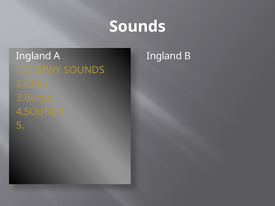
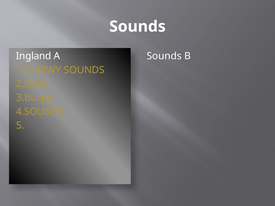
Ingland: Ingland -> Sounds (164, 56)
2.Chils: 2.Chils -> 2.Goth (32, 84)
